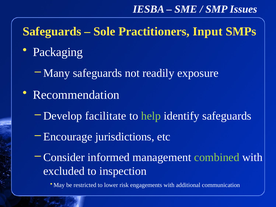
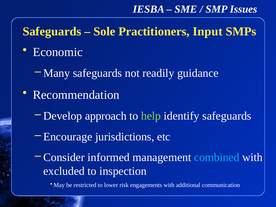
Packaging: Packaging -> Economic (58, 52)
exposure: exposure -> guidance (198, 73)
facilitate: facilitate -> approach (106, 116)
combined colour: light green -> light blue (217, 157)
